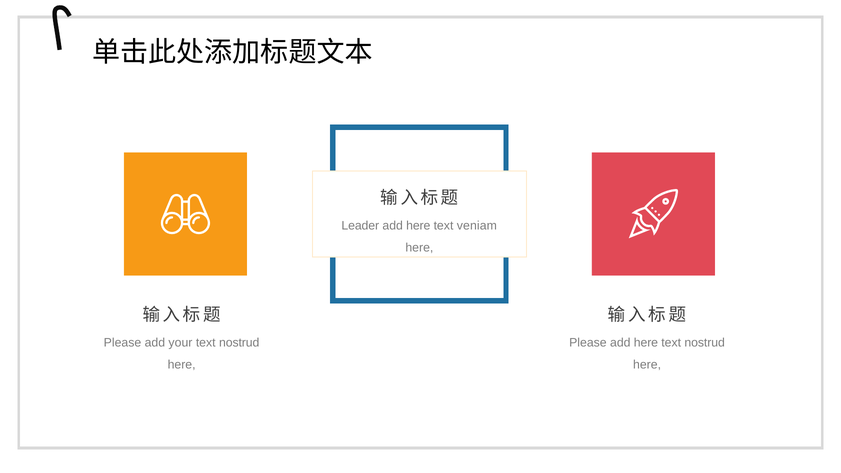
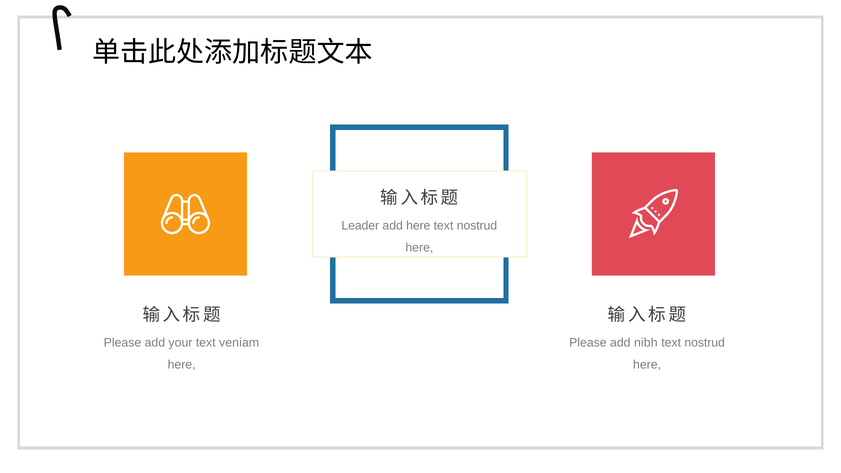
veniam: veniam -> nostrud (477, 226)
your text nostrud: nostrud -> veniam (239, 343)
Please add here: here -> nibh (646, 343)
